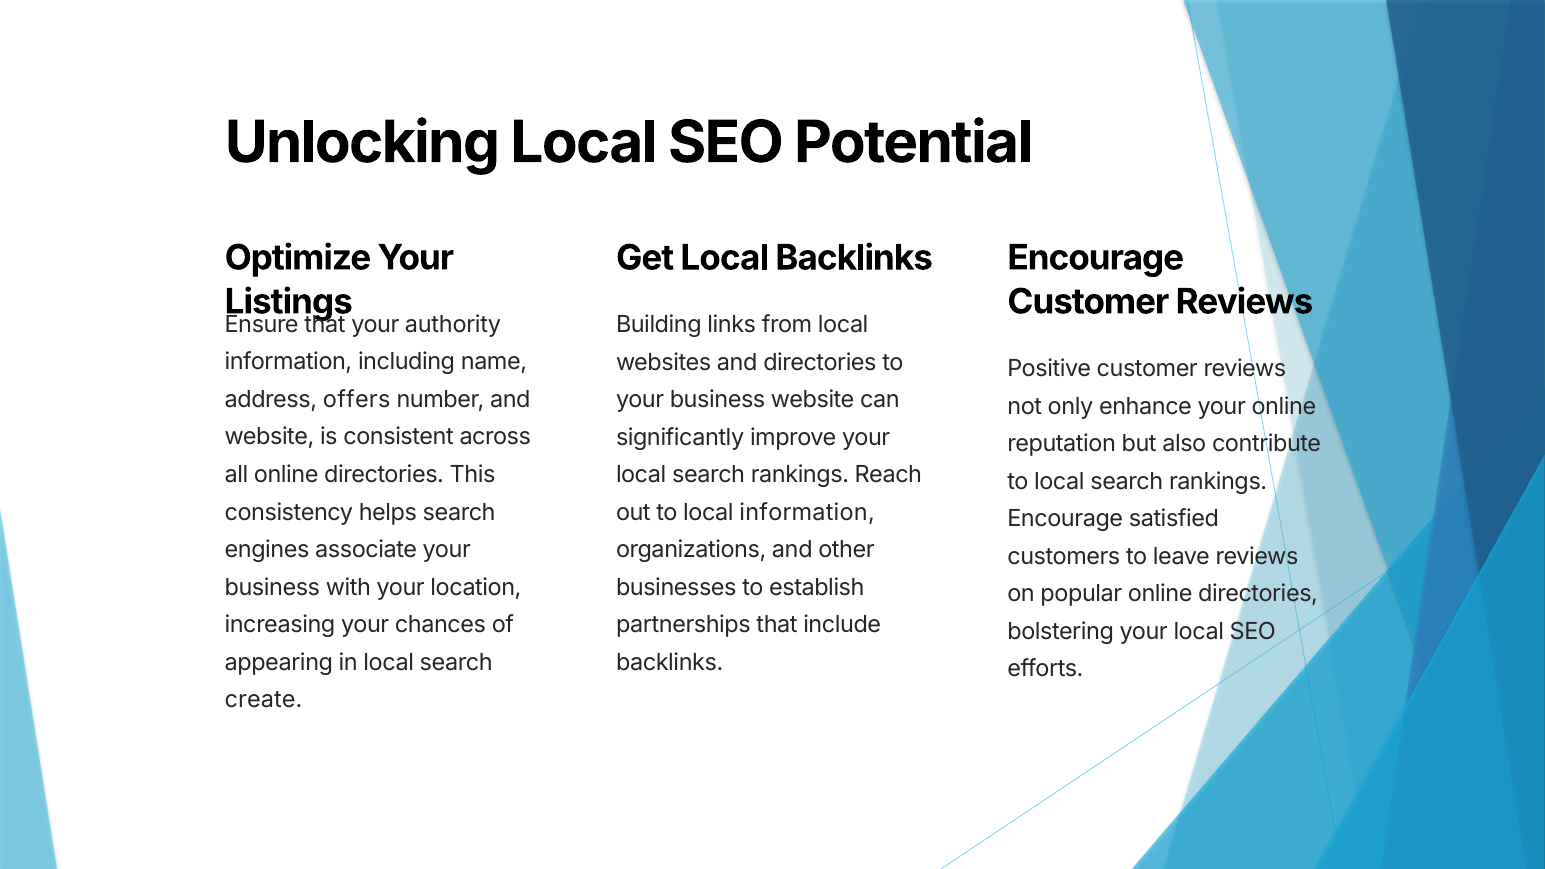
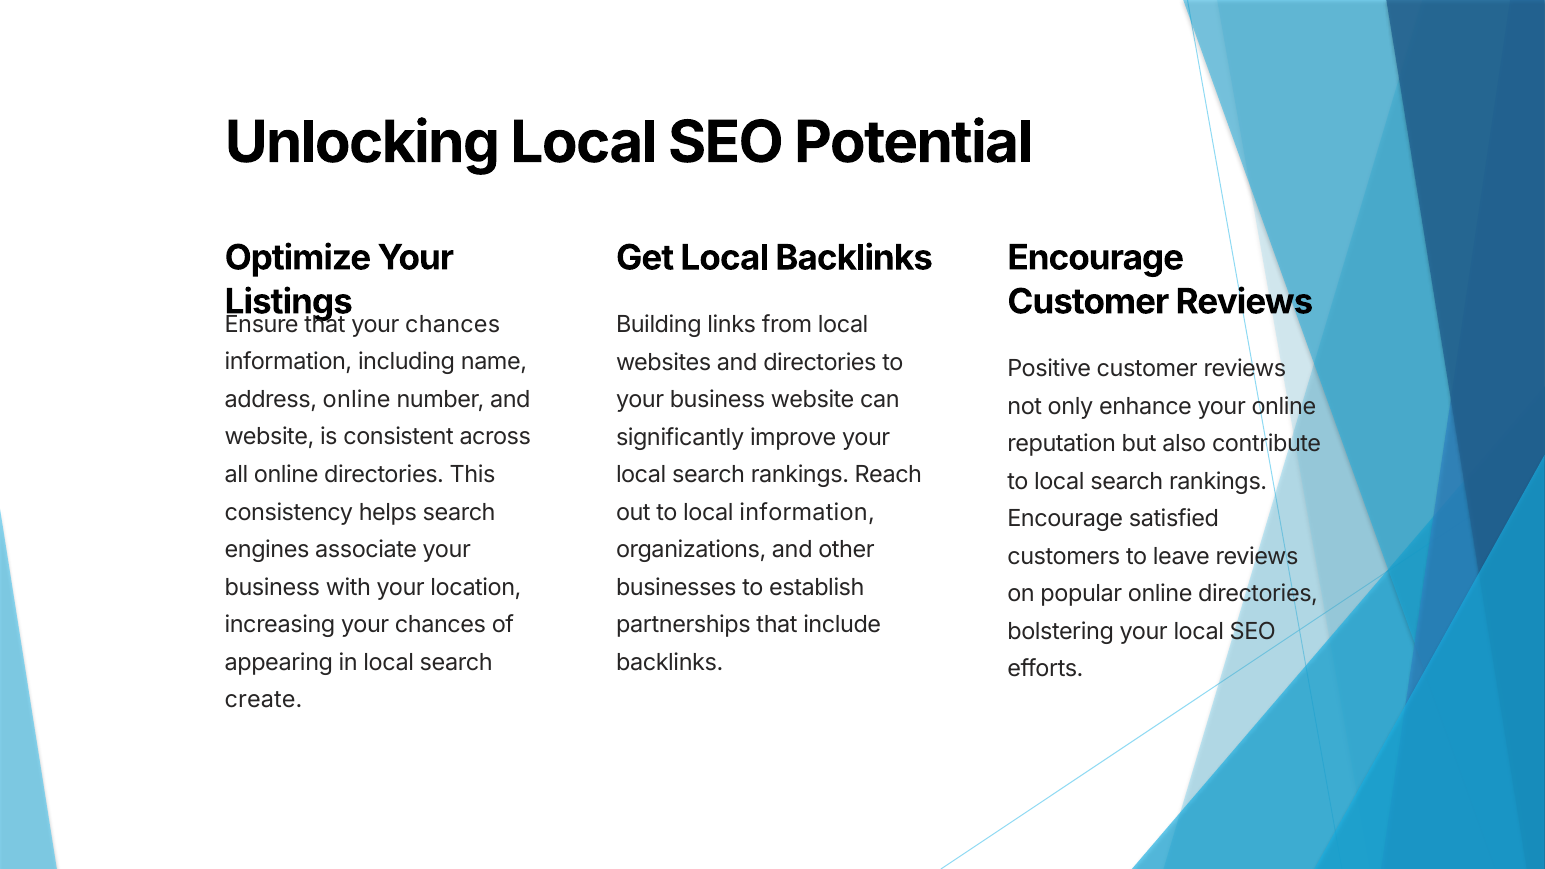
authority: authority -> chances (453, 325)
address offers: offers -> online (357, 400)
